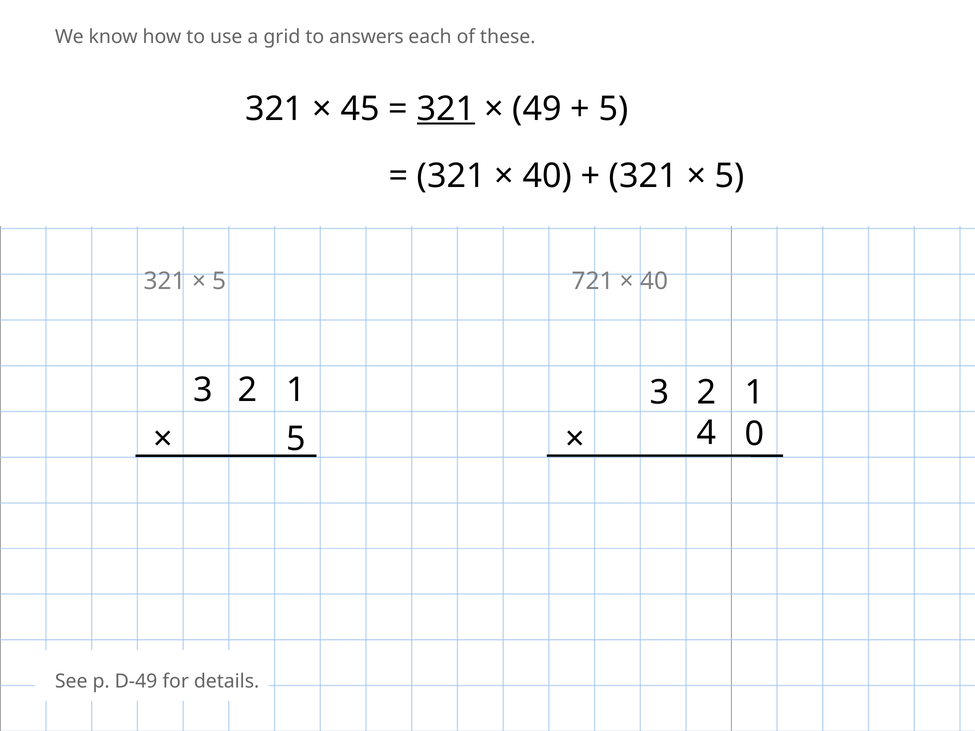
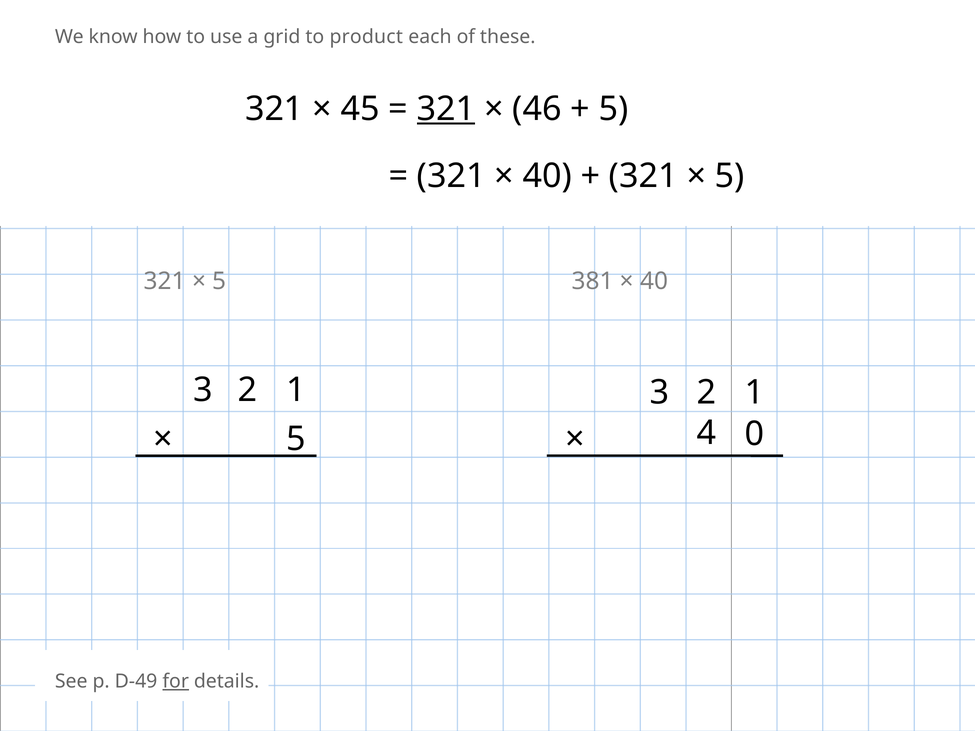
answers: answers -> product (366, 37)
49: 49 -> 46 (537, 109)
721: 721 -> 381 (593, 281)
for underline: none -> present (176, 682)
